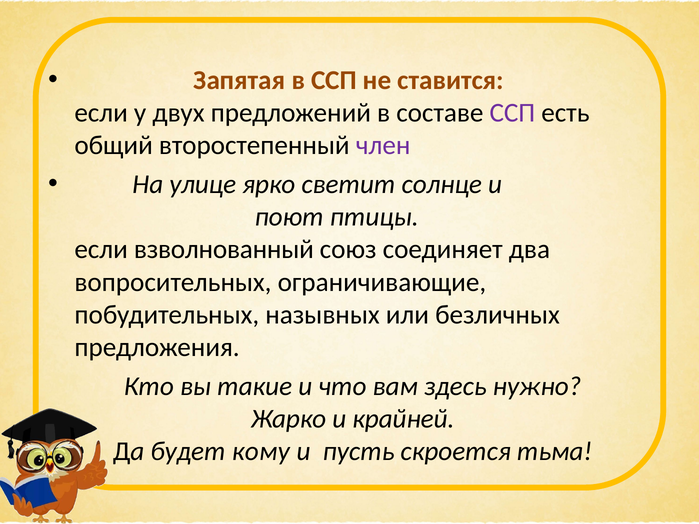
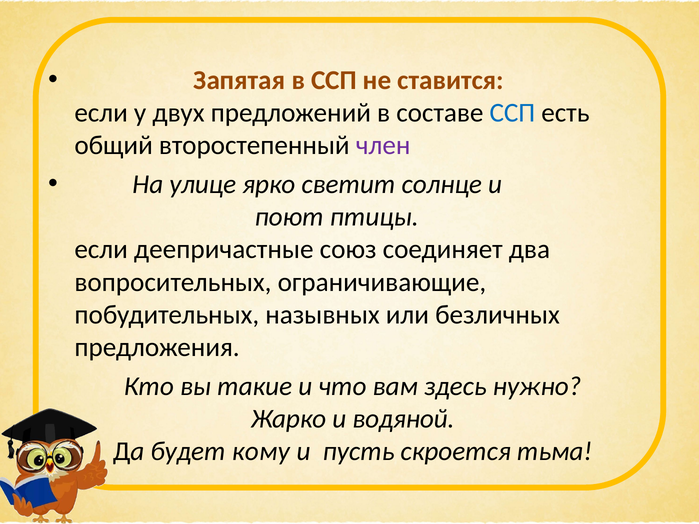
ССП colour: purple -> blue (512, 113)
взволнованный: взволнованный -> деепричастные (224, 250)
крайней: крайней -> водяной (403, 419)
